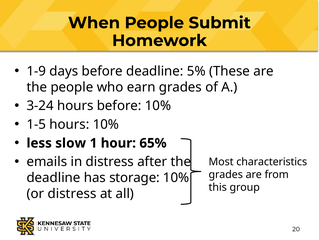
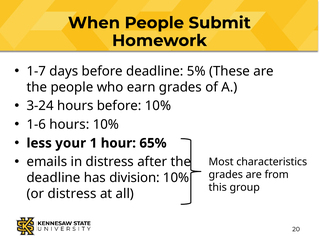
1-9: 1-9 -> 1-7 (36, 71)
1-5: 1-5 -> 1-6 (36, 124)
slow: slow -> your (71, 143)
storage: storage -> division (134, 177)
